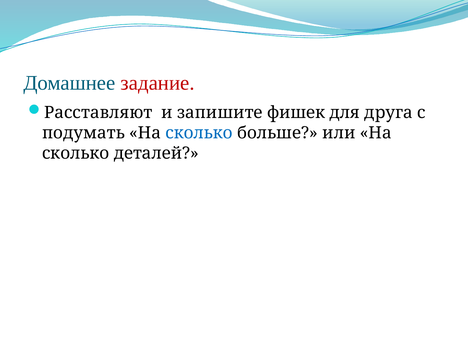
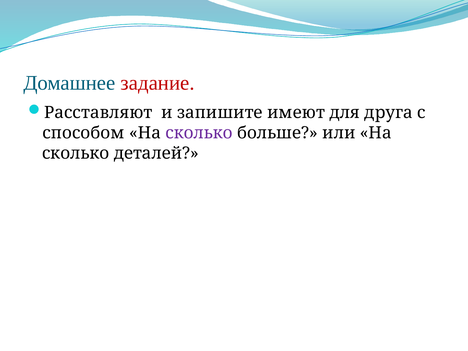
фишек: фишек -> имеют (296, 113)
подумать: подумать -> способом (83, 133)
сколько colour: blue -> purple (199, 133)
